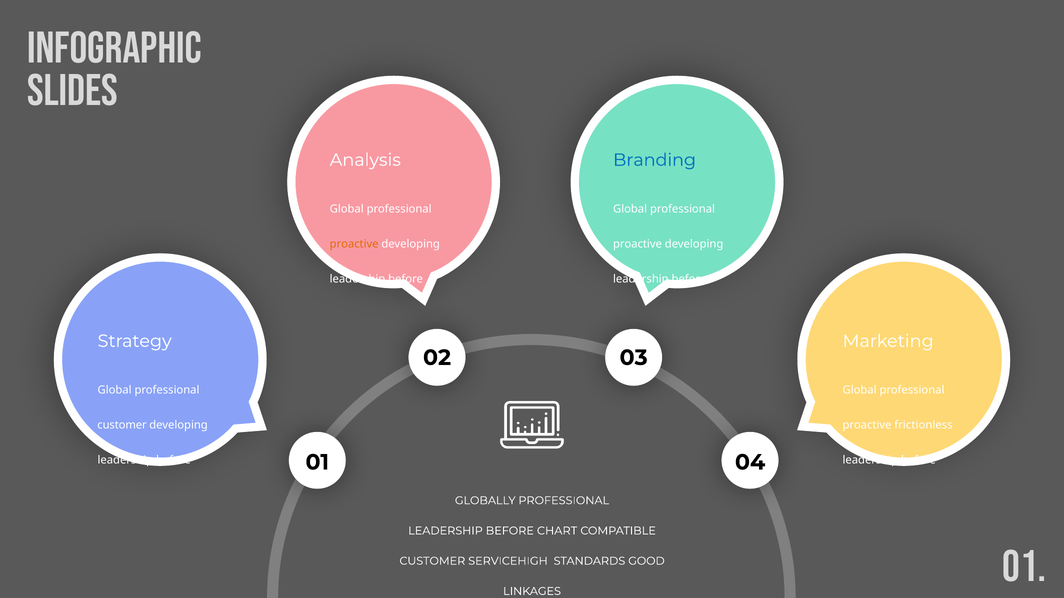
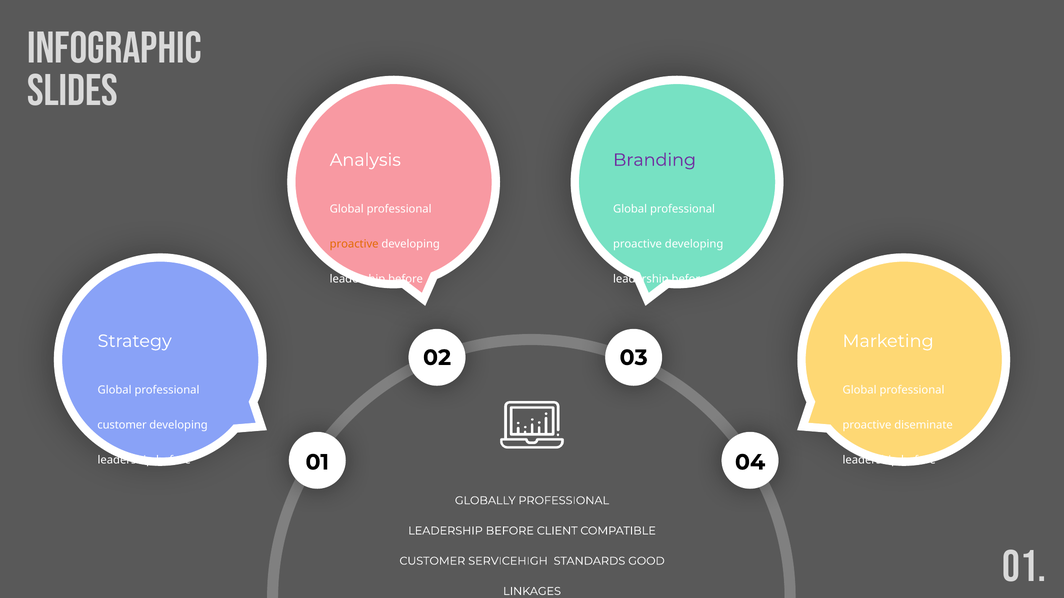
Branding colour: blue -> purple (655, 160)
frictionless: frictionless -> diseminate (924, 426)
CHART: CHART -> CLIENT (557, 531)
